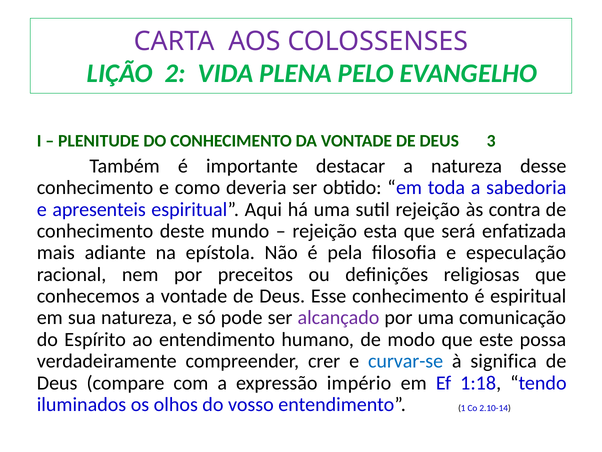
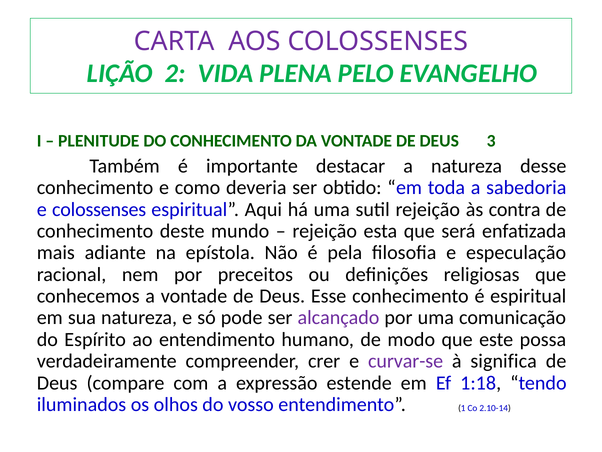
e apresenteis: apresenteis -> colossenses (99, 209)
curvar-se colour: blue -> purple (406, 361)
império: império -> estende (359, 382)
